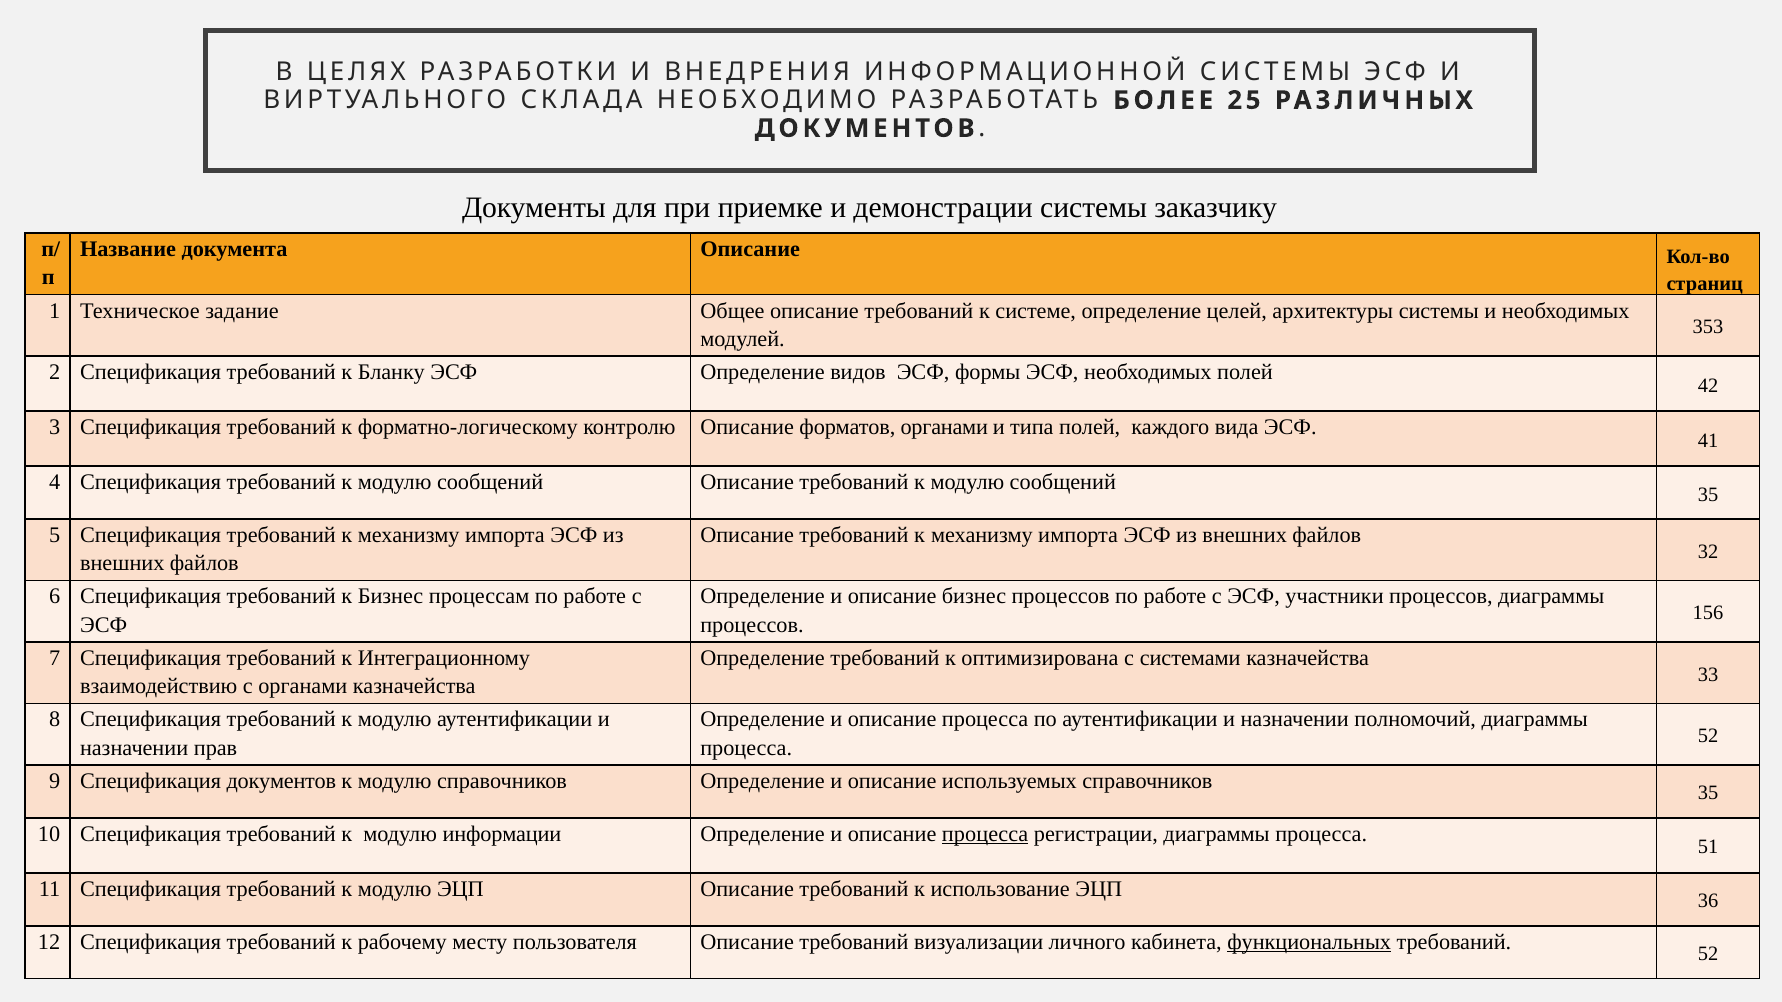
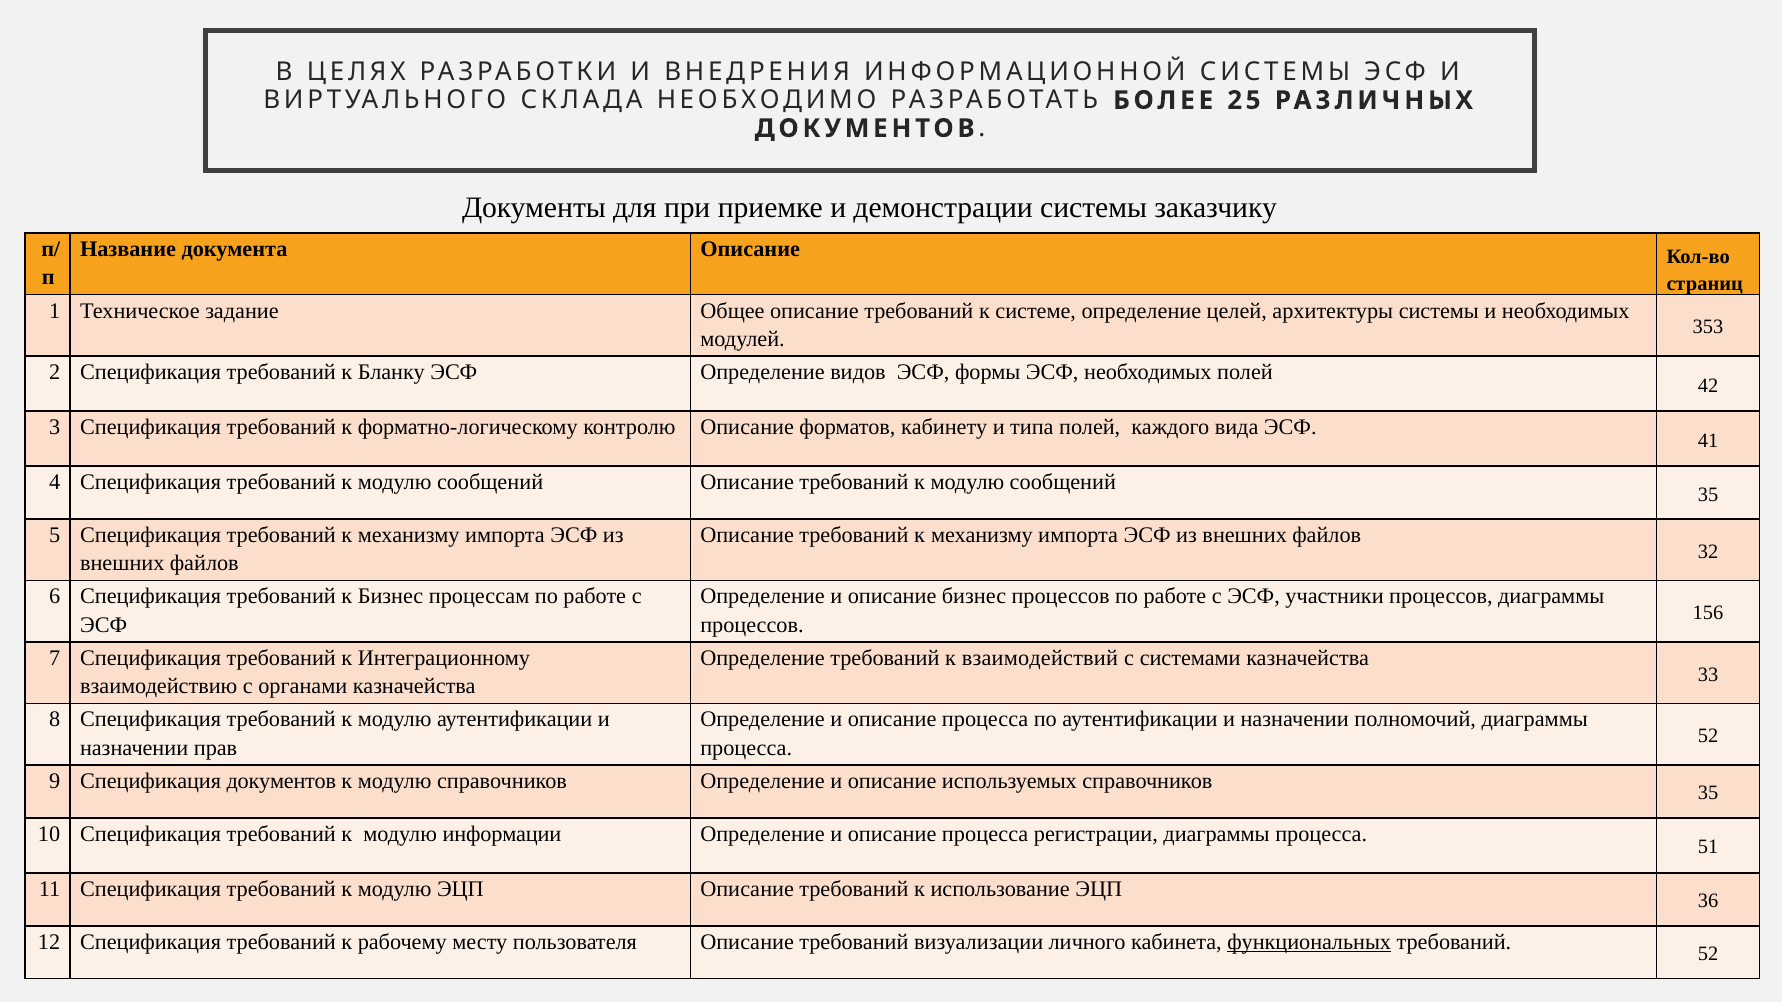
форматов органами: органами -> кабинету (944, 427)
оптимизирована: оптимизирована -> взаимодействий (1040, 658)
процесса underline: present -> none (985, 834)
